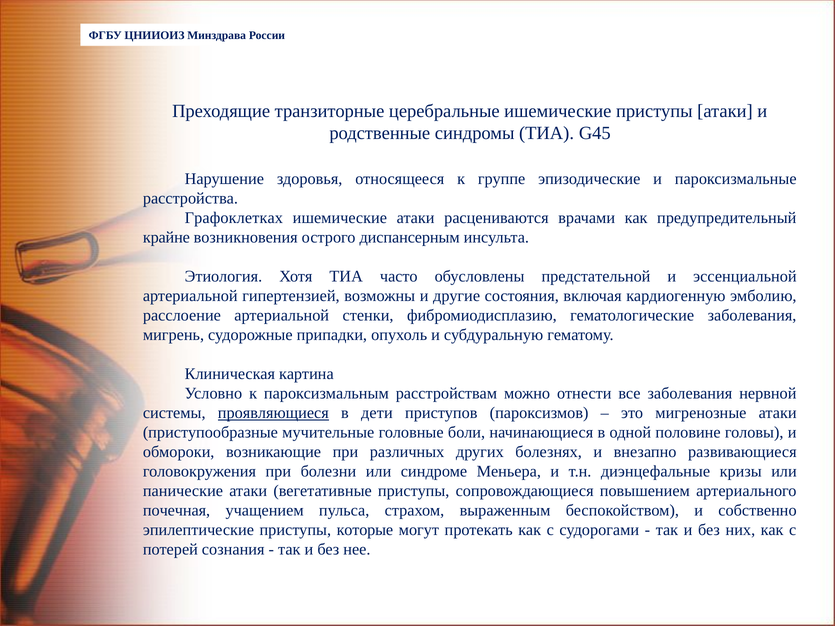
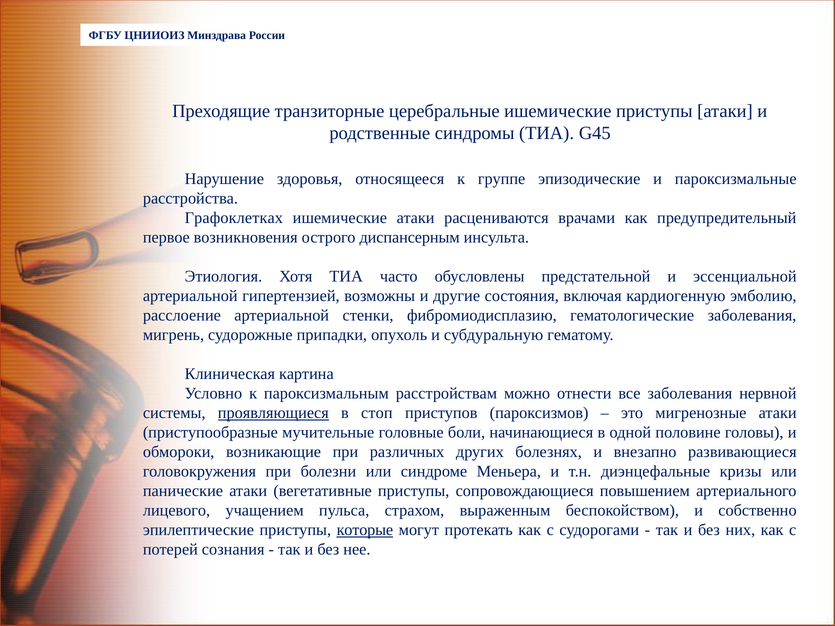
крайне: крайне -> первое (166, 238)
дети: дети -> стоп (377, 413)
почечная: почечная -> лицевого (177, 511)
которые underline: none -> present (365, 530)
